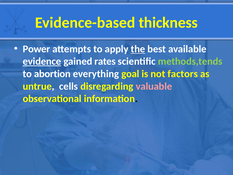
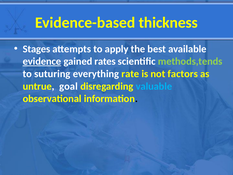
Power: Power -> Stages (36, 49)
the underline: present -> none (138, 49)
abortion: abortion -> suturing (52, 74)
goal: goal -> rate (130, 74)
cells: cells -> goal (69, 86)
valuable colour: pink -> light blue (154, 86)
